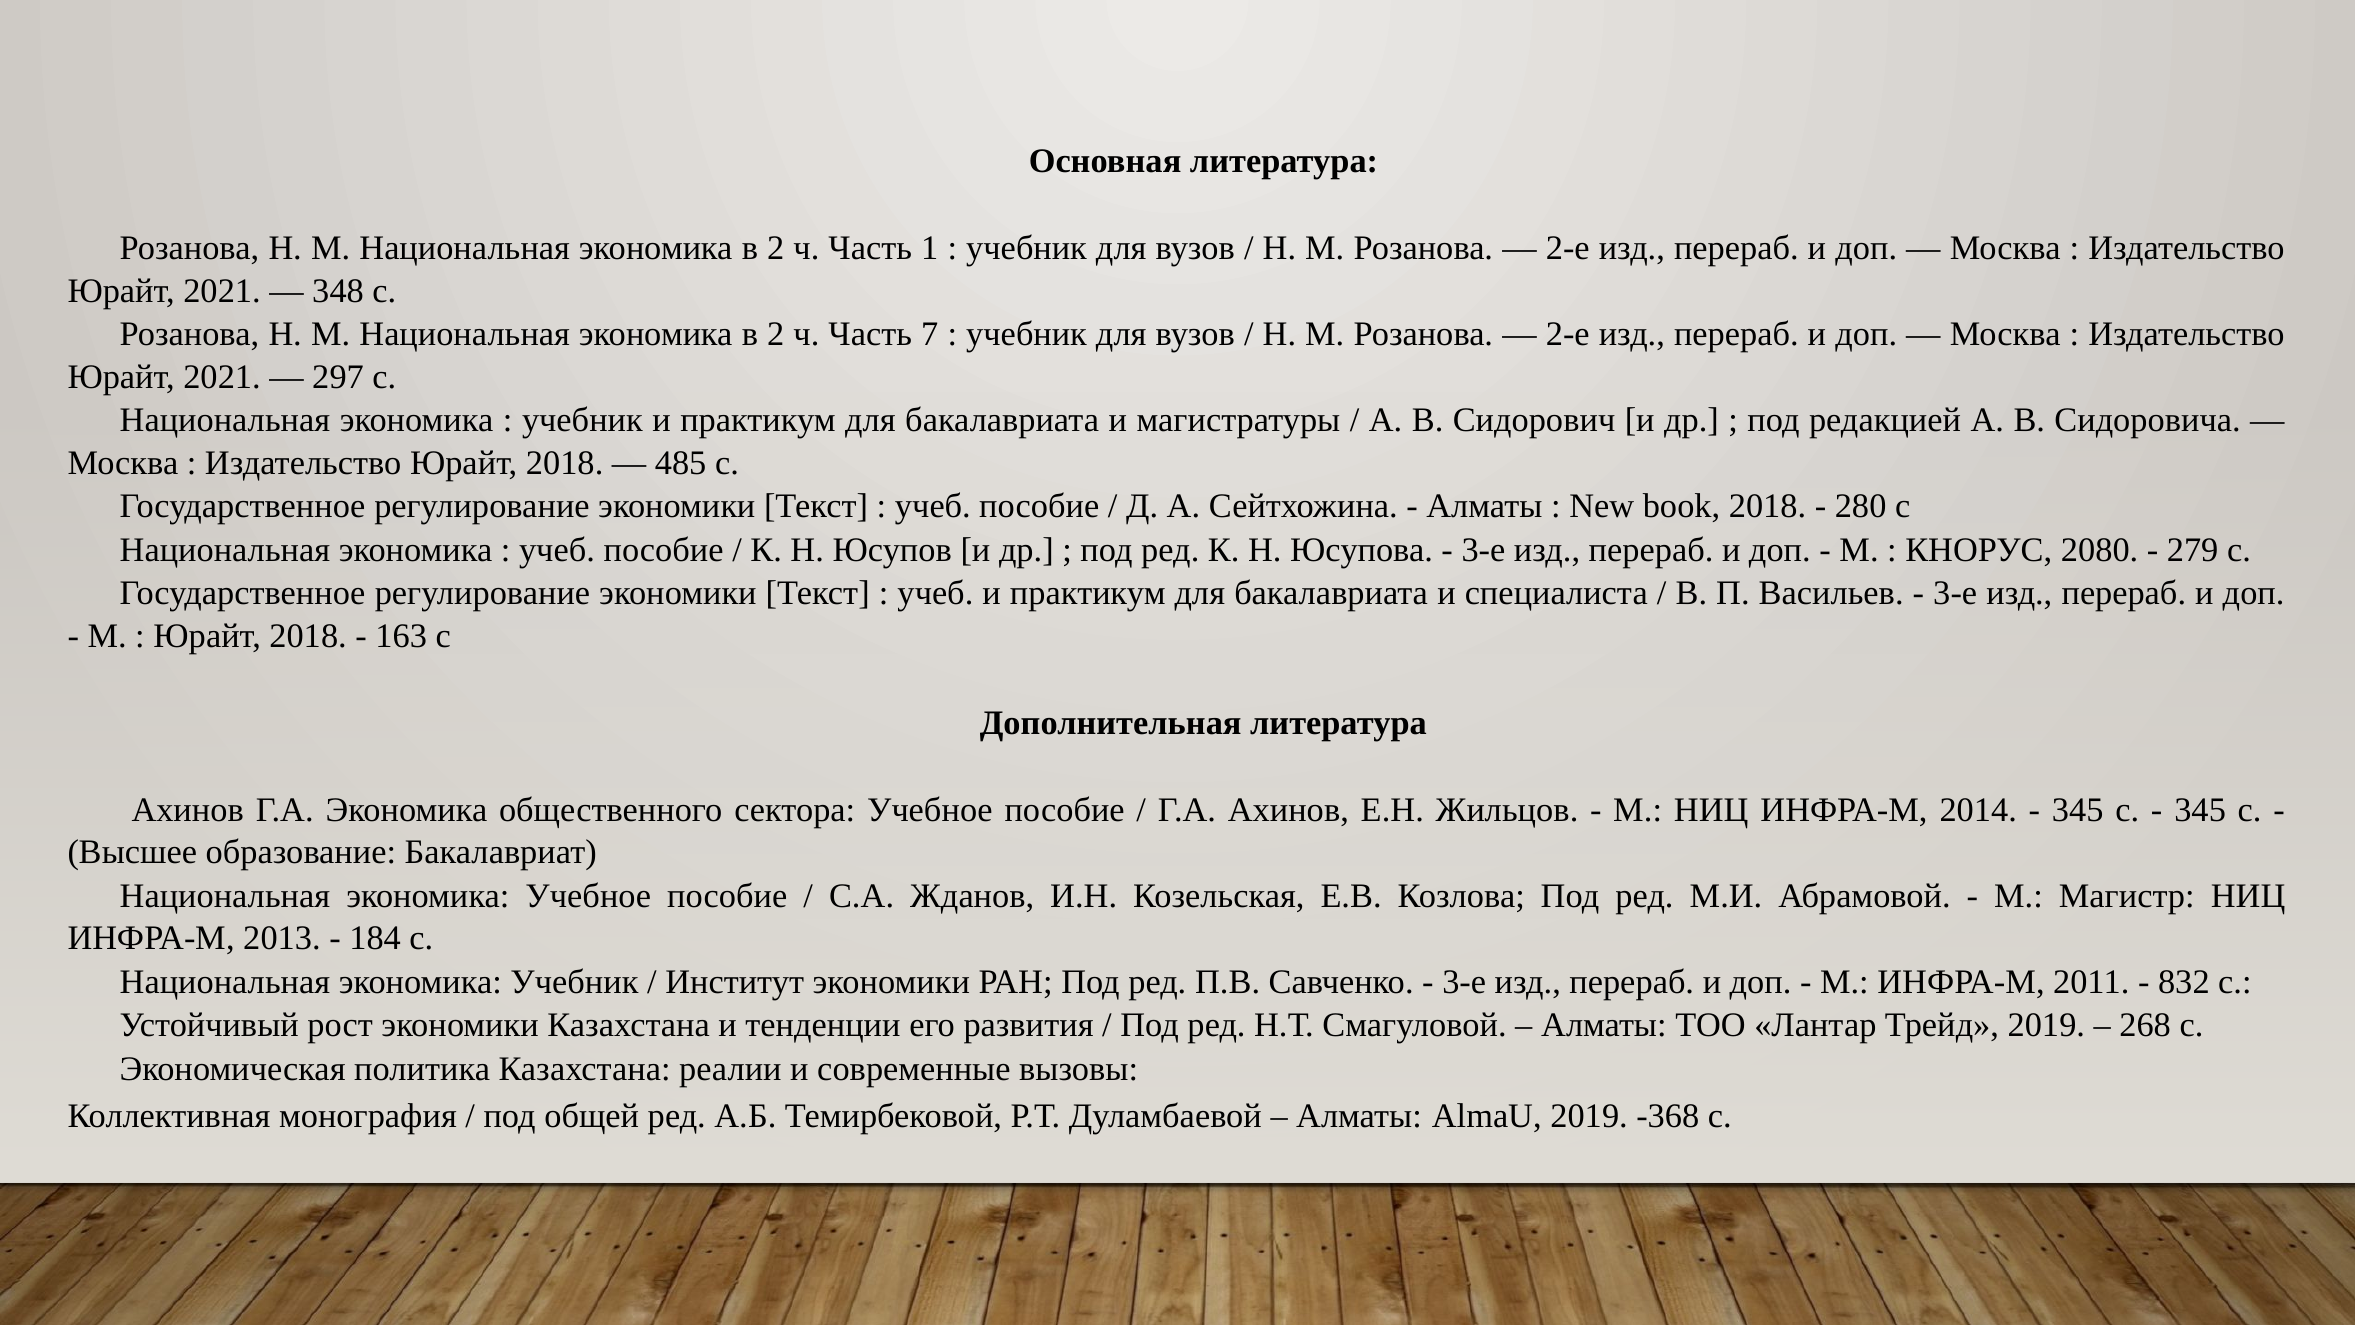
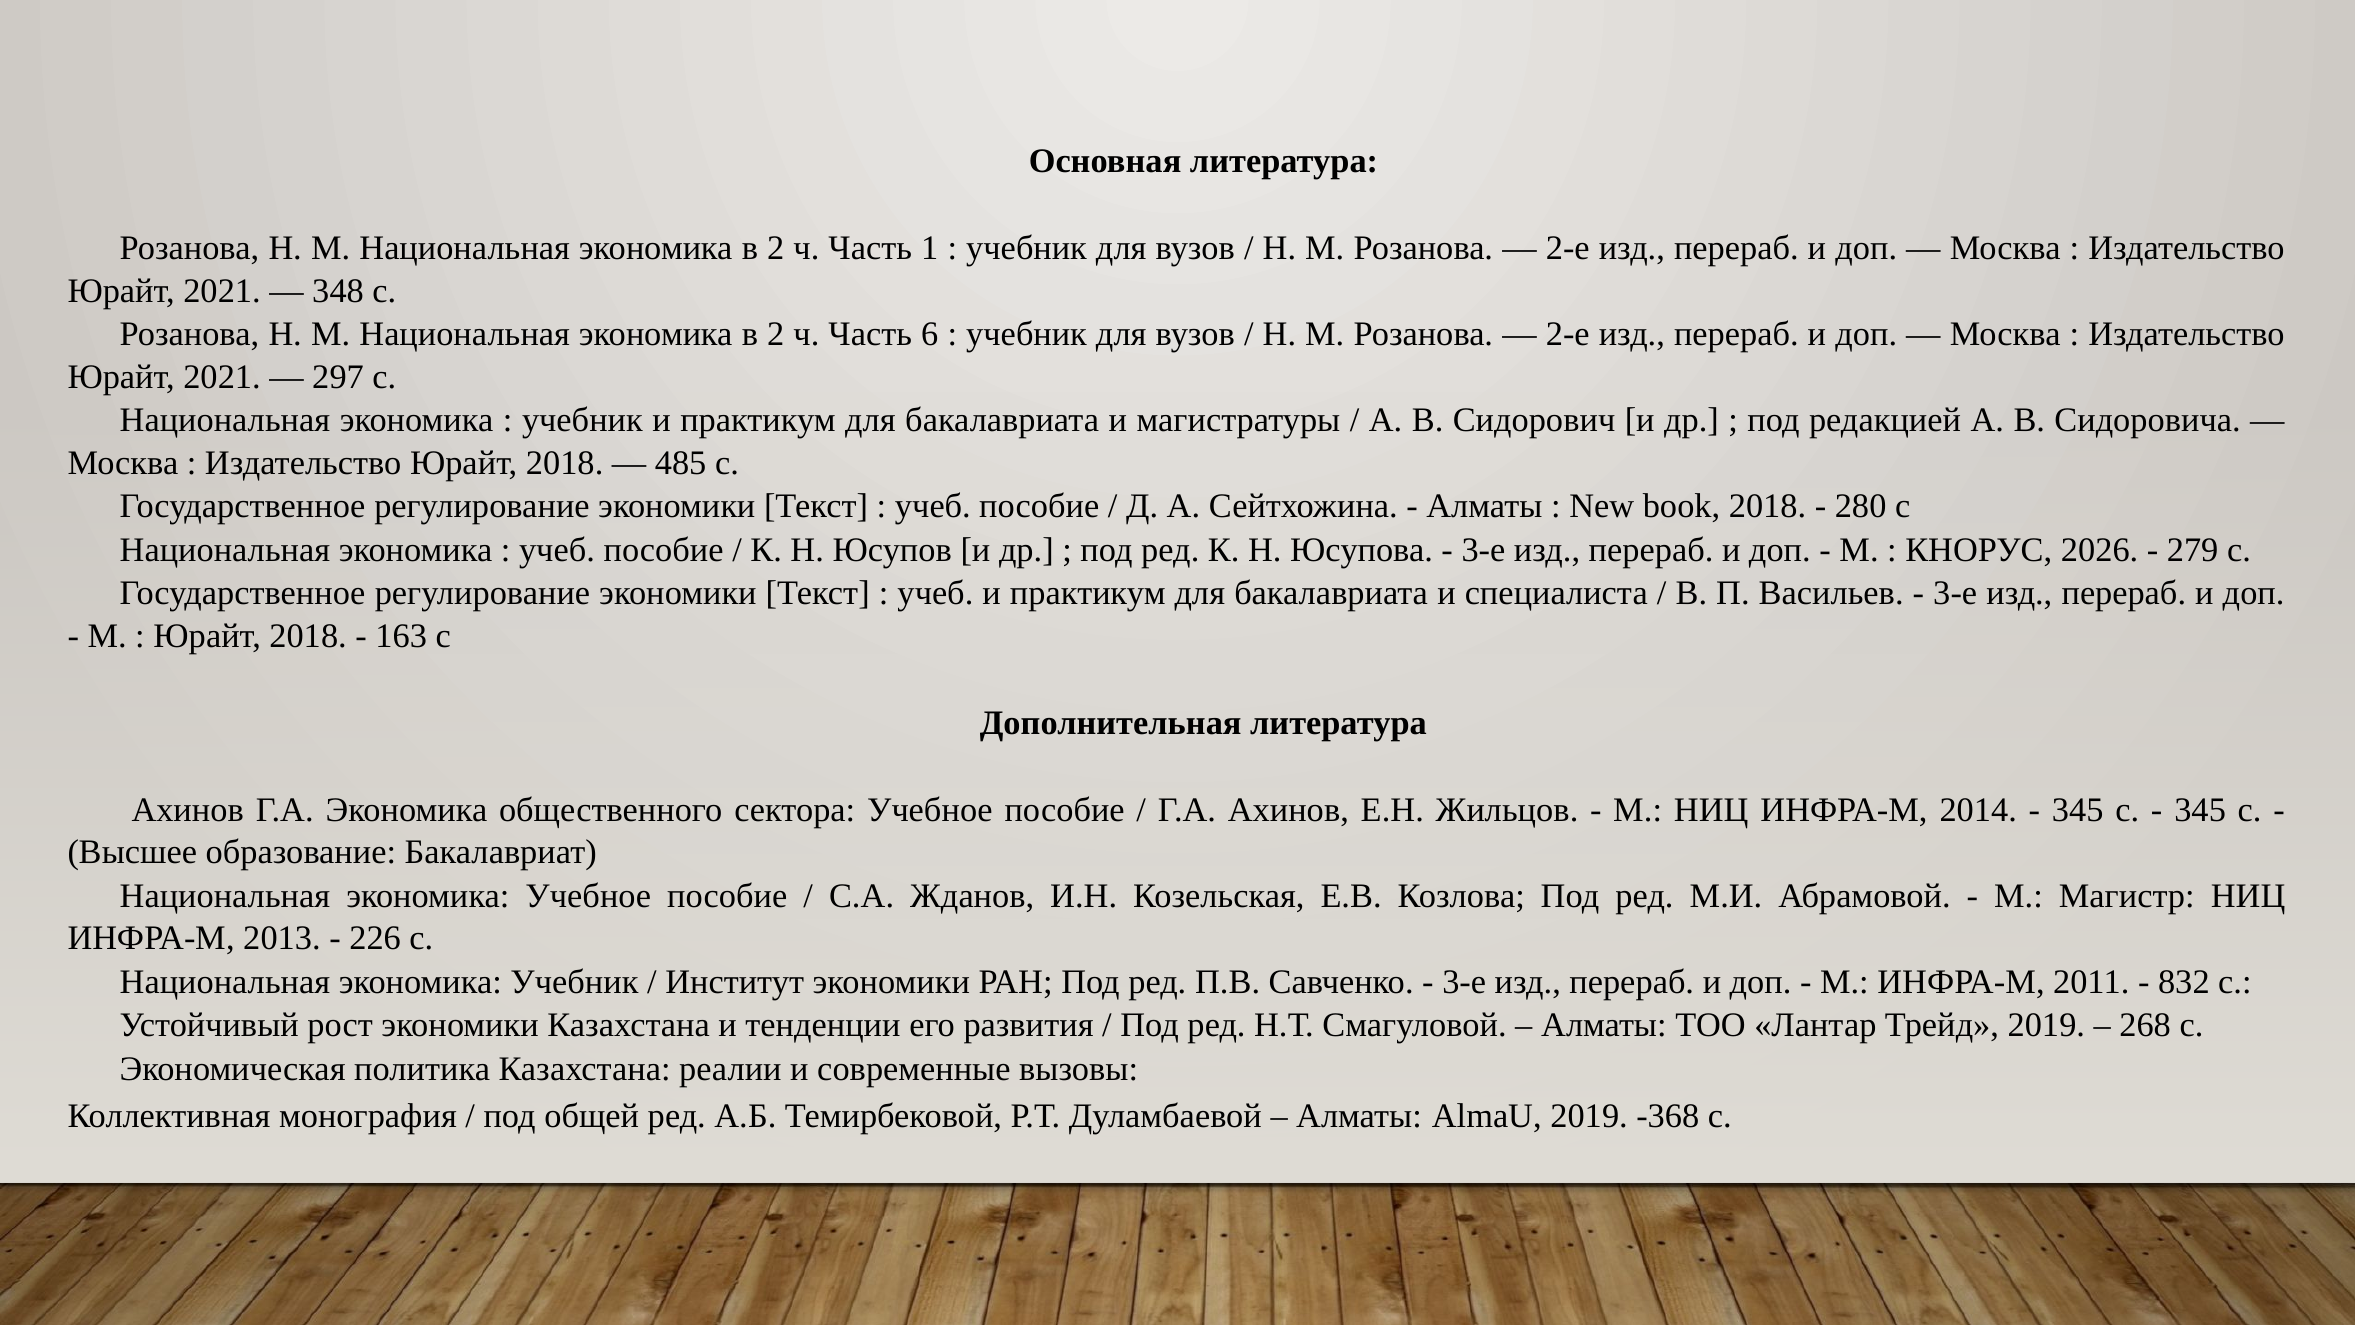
7: 7 -> 6 (930, 334)
2080: 2080 -> 2026 (2100, 550)
184: 184 -> 226 (375, 938)
